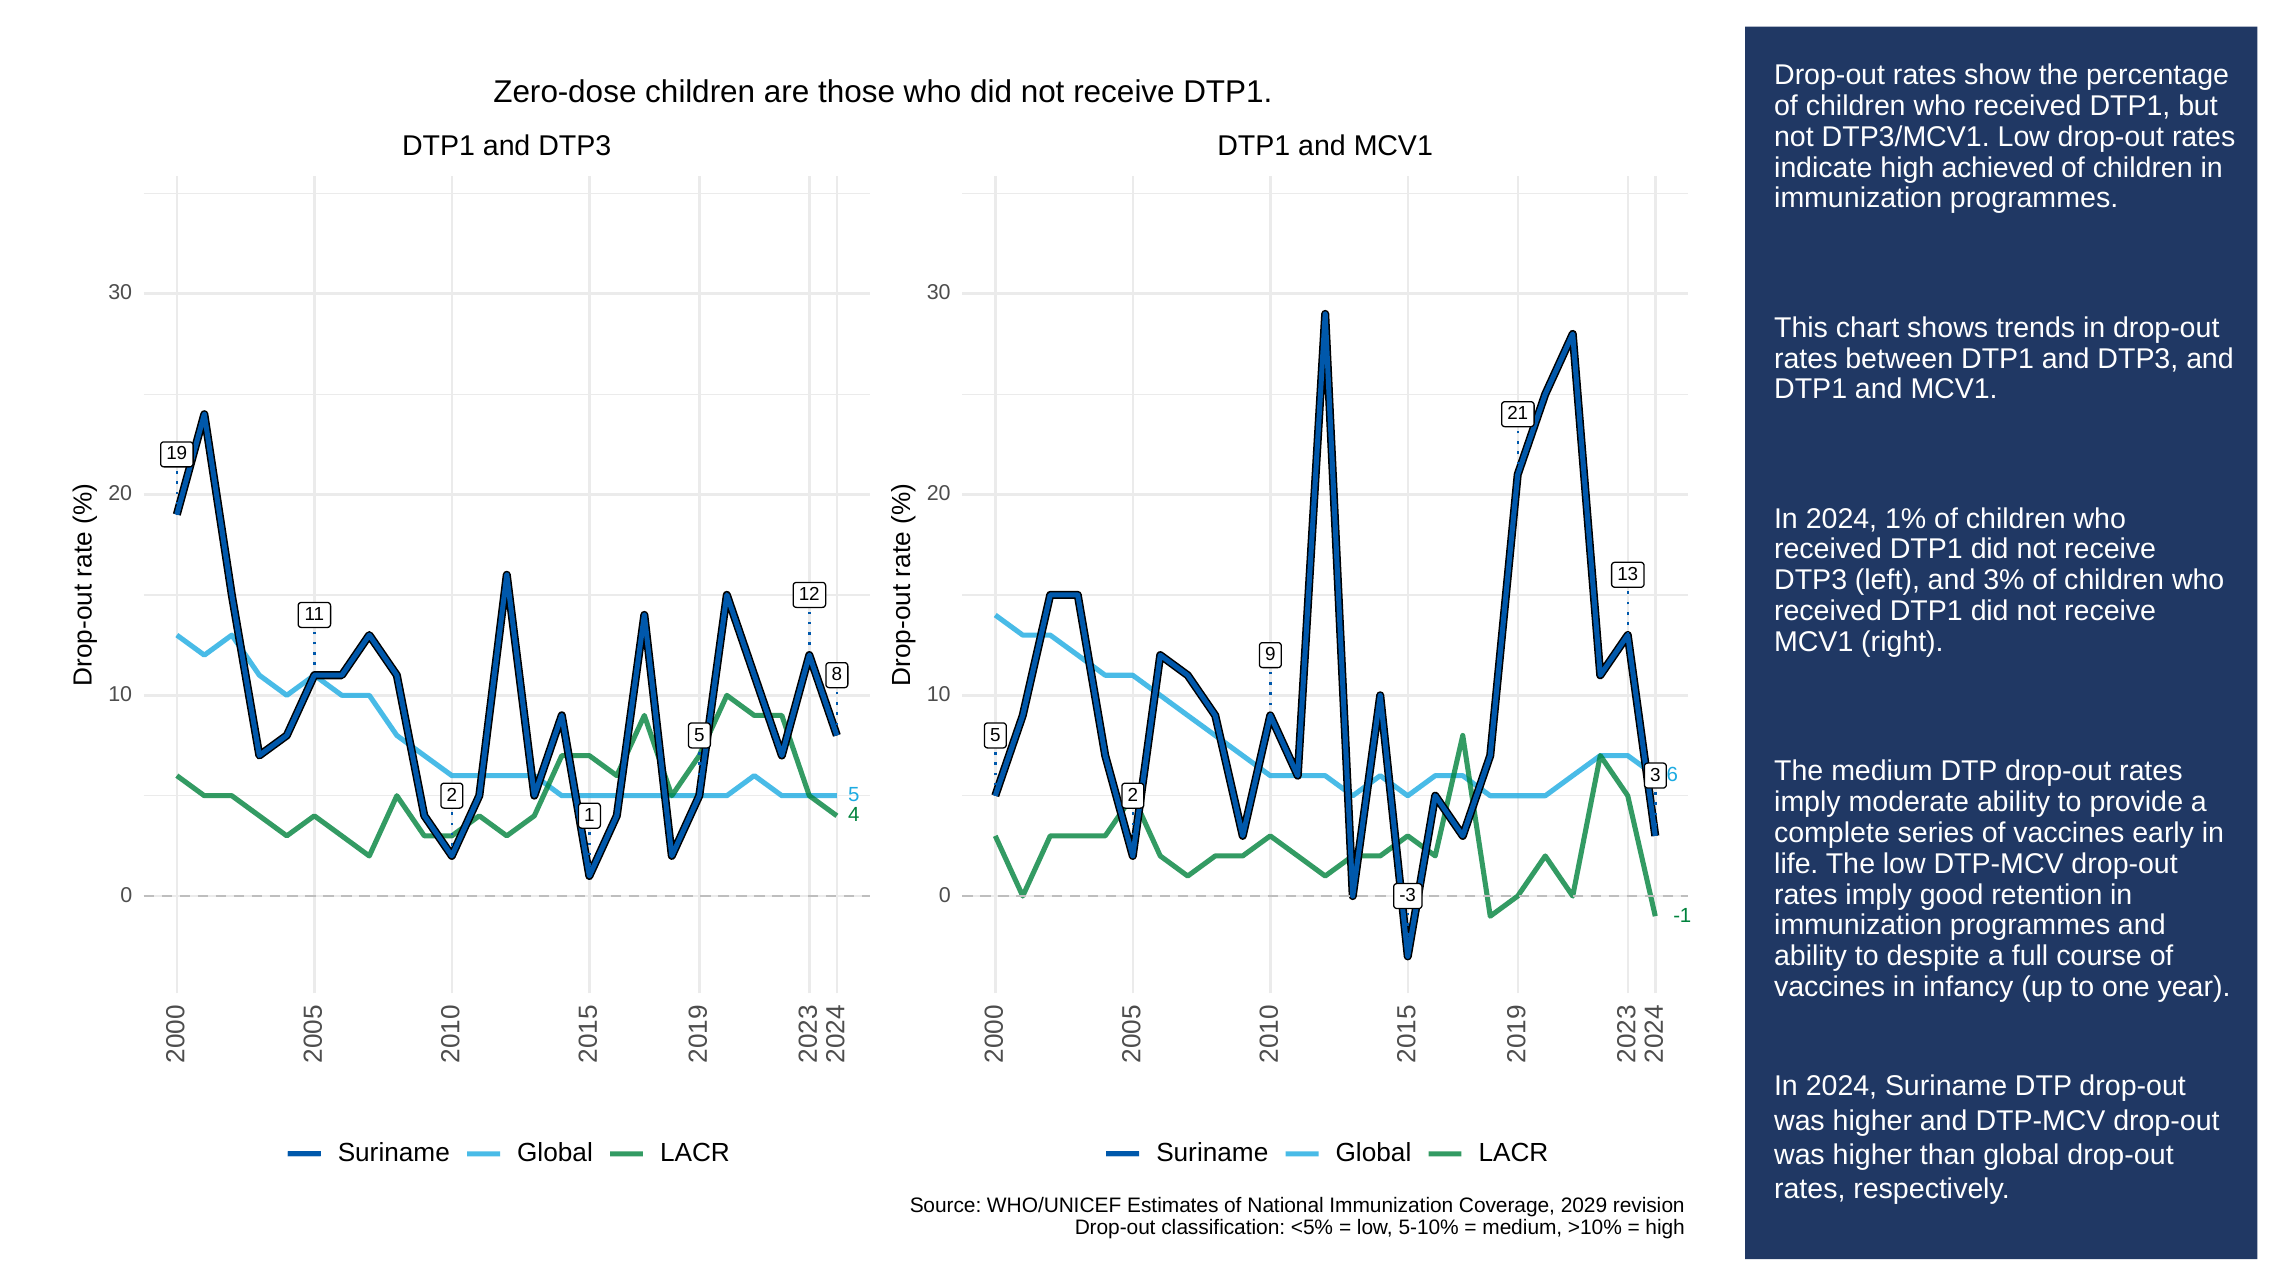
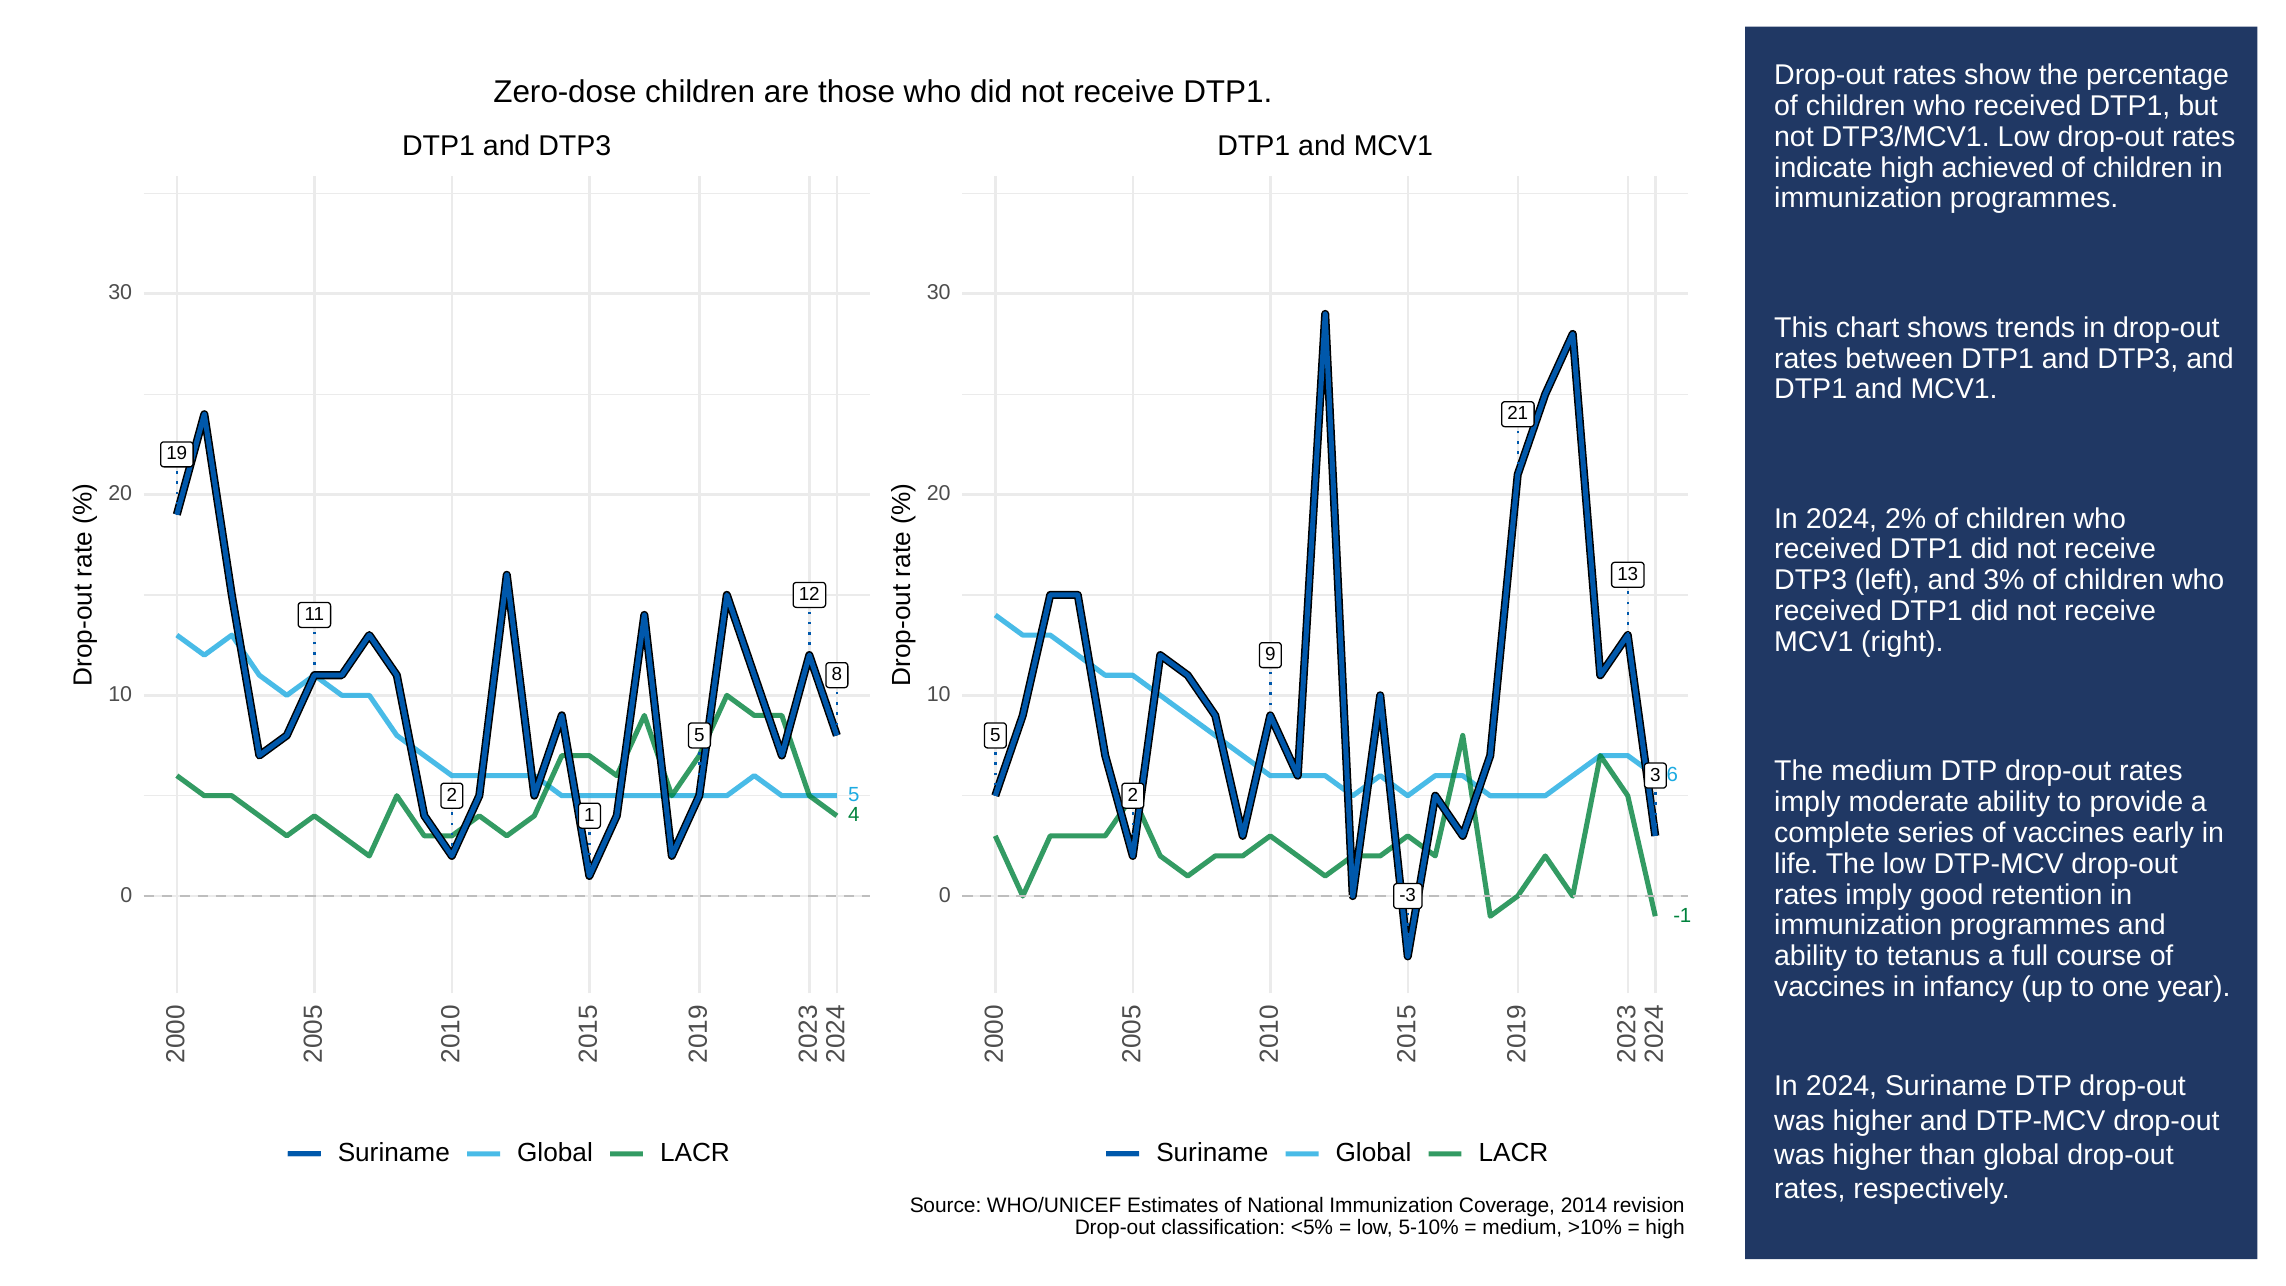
1%: 1% -> 2% (1906, 519)
despite: despite -> tetanus (1933, 956)
2029: 2029 -> 2014 (1584, 1205)
